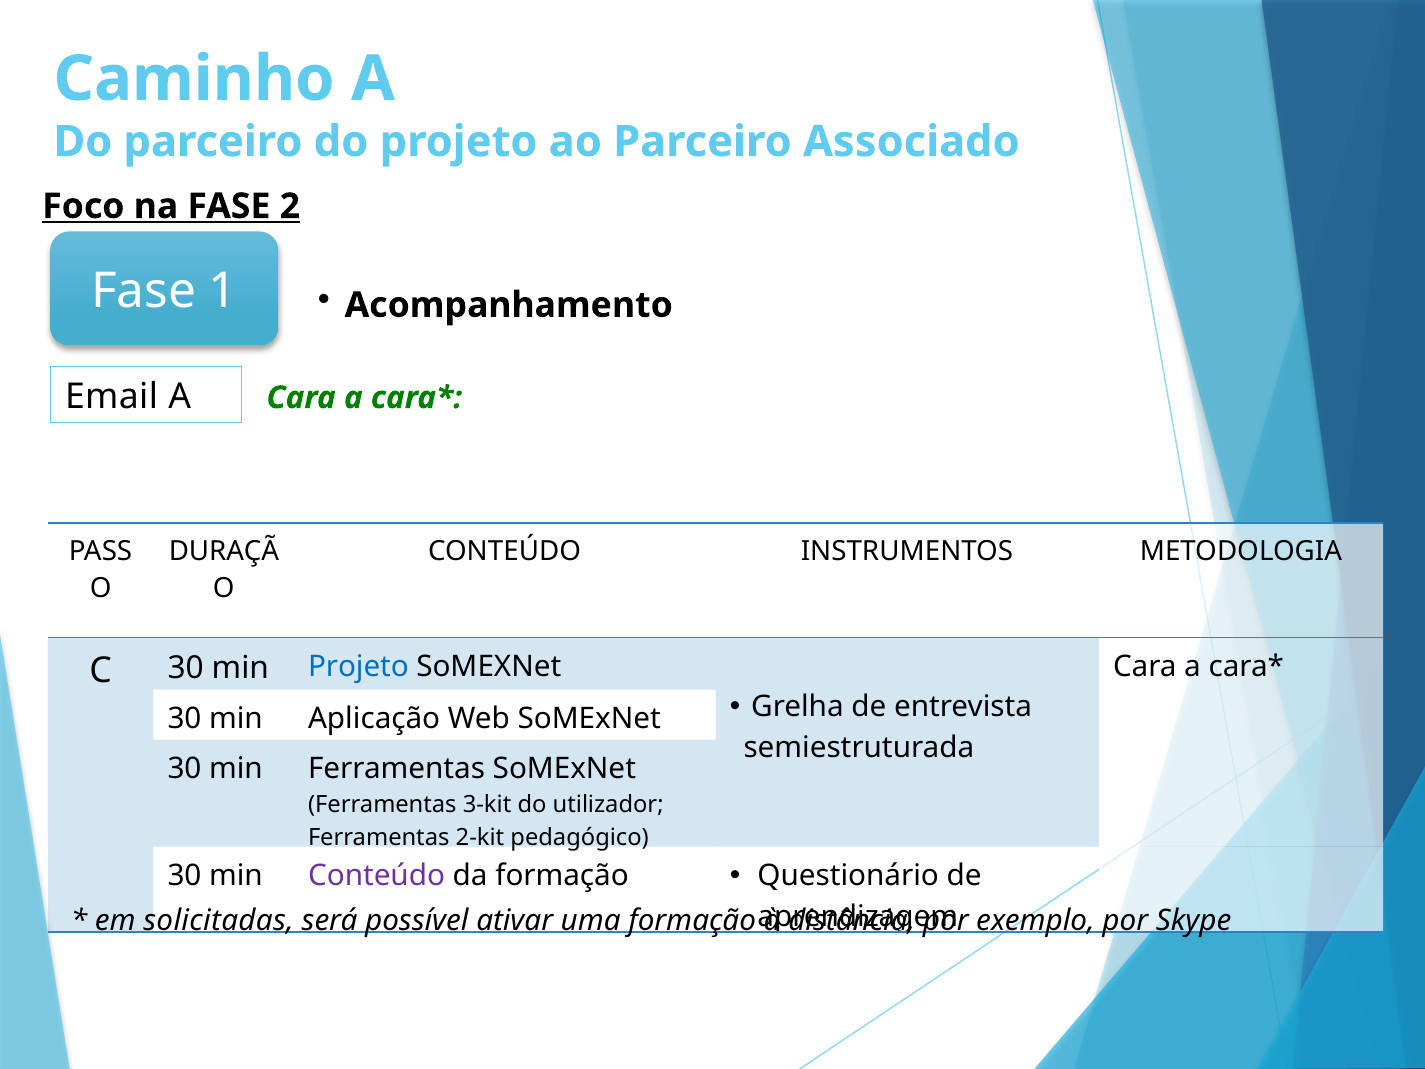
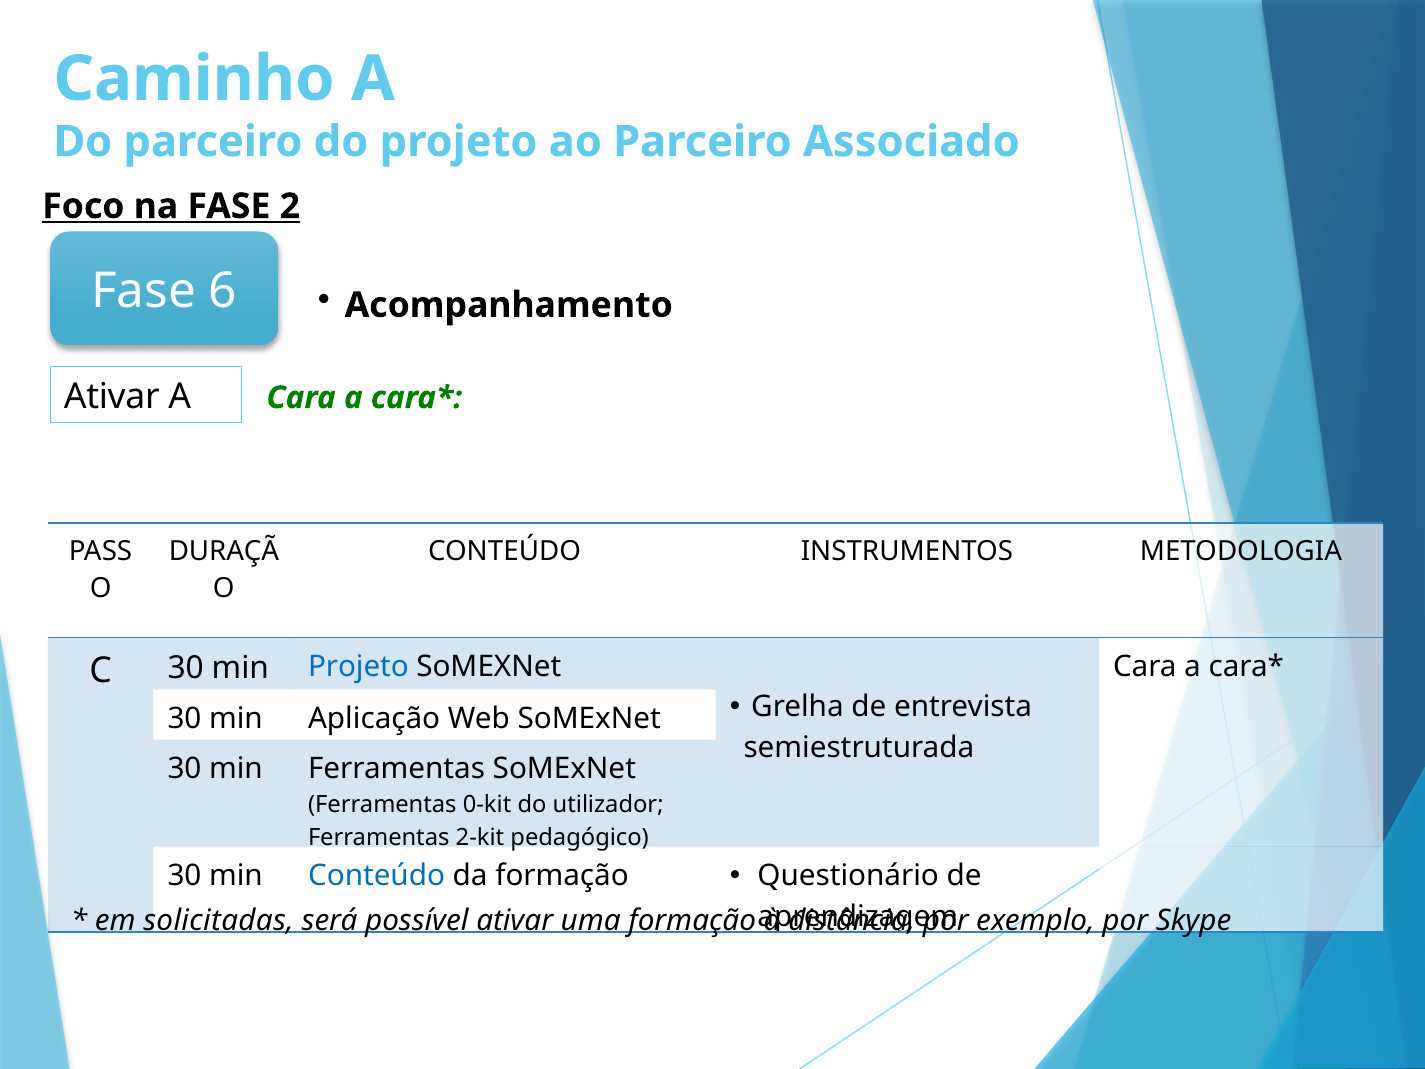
1: 1 -> 6 (223, 291)
Email: Email -> Ativar (112, 397)
3-kit: 3-kit -> 0-kit (487, 805)
Conteúdo colour: purple -> blue (377, 876)
